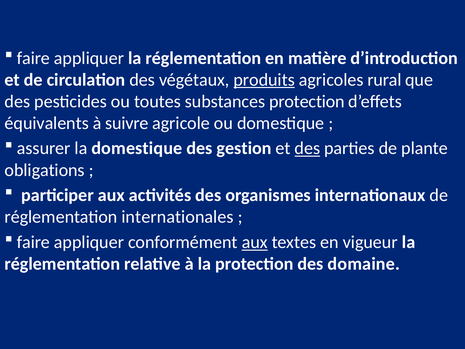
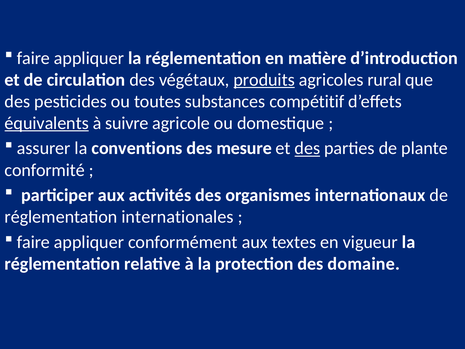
substances protection: protection -> compétitif (307, 101)
équivalents underline: none -> present (47, 123)
la domestique: domestique -> conventions (137, 148)
gestion: gestion -> mesure (244, 148)
obligations: obligations -> conformité (45, 170)
aux underline: present -> none (255, 242)
